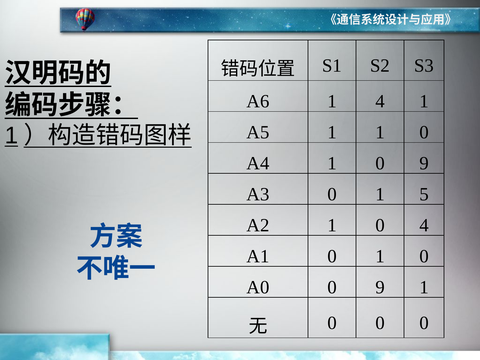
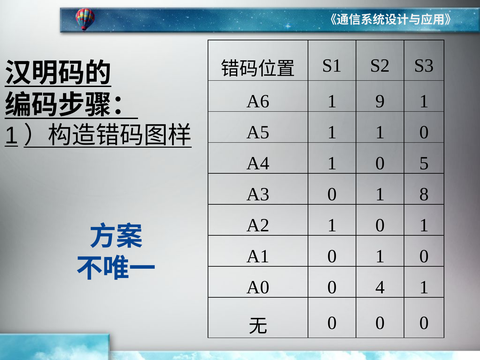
1 4: 4 -> 9 (380, 101)
1 0 9: 9 -> 5 (424, 163)
5: 5 -> 8 (424, 194)
1 0 4: 4 -> 1 (424, 225)
A0 0 9: 9 -> 4 (380, 287)
